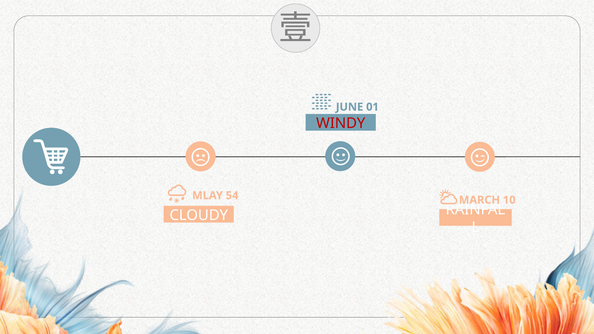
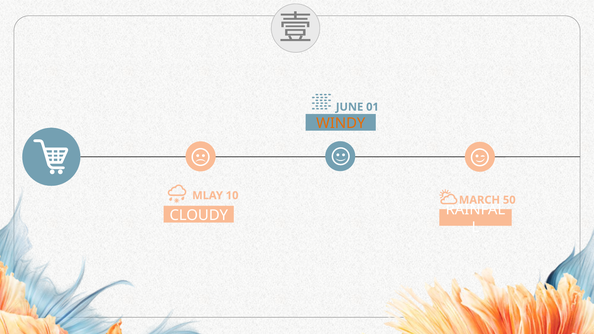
WINDY colour: red -> orange (341, 123)
54: 54 -> 10 (232, 196)
10: 10 -> 50 (509, 200)
